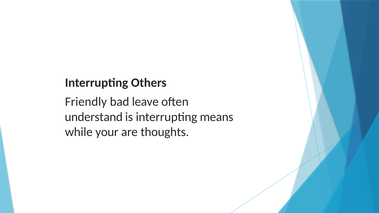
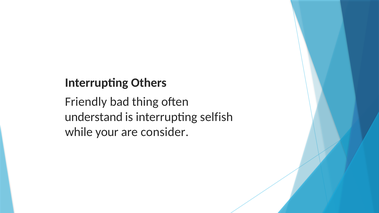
leave: leave -> thing (145, 102)
means: means -> selfish (216, 117)
thoughts: thoughts -> consider (165, 132)
